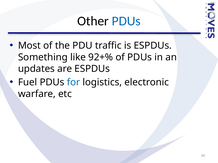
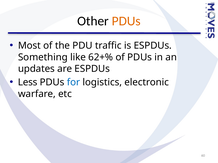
PDUs colour: blue -> orange (126, 21)
92+%: 92+% -> 62+% (101, 57)
Fuel: Fuel -> Less (28, 83)
